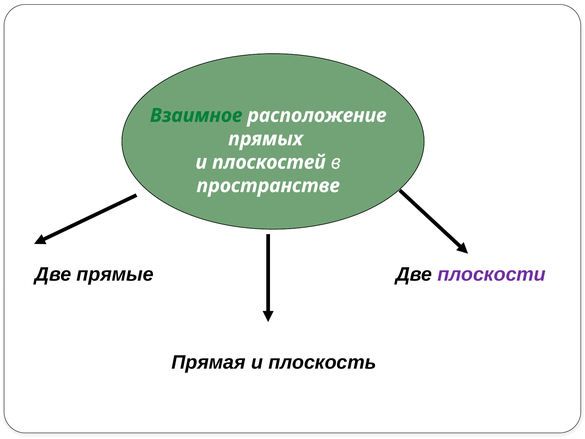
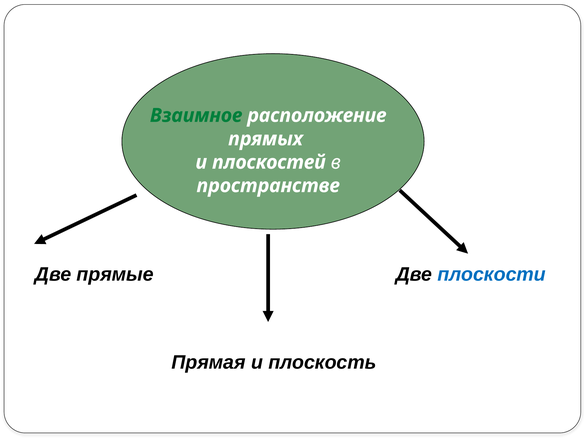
плоскости colour: purple -> blue (492, 274)
